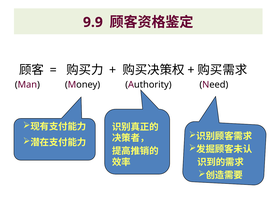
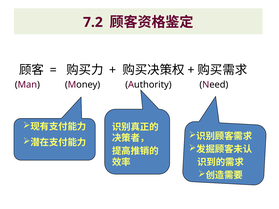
9.9: 9.9 -> 7.2 (93, 22)
